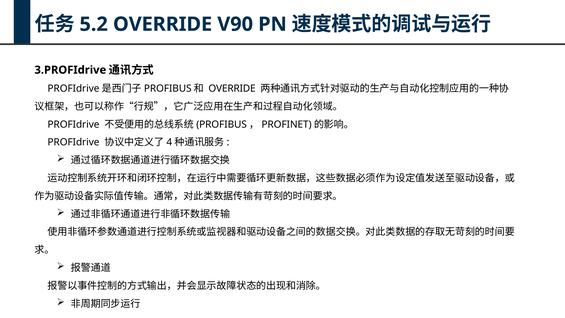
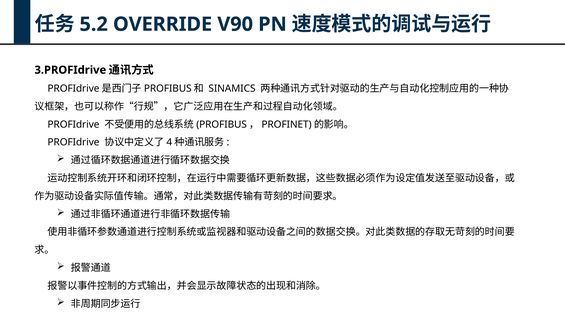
OVERRIDE: OVERRIDE -> SINAMICS (232, 89)
